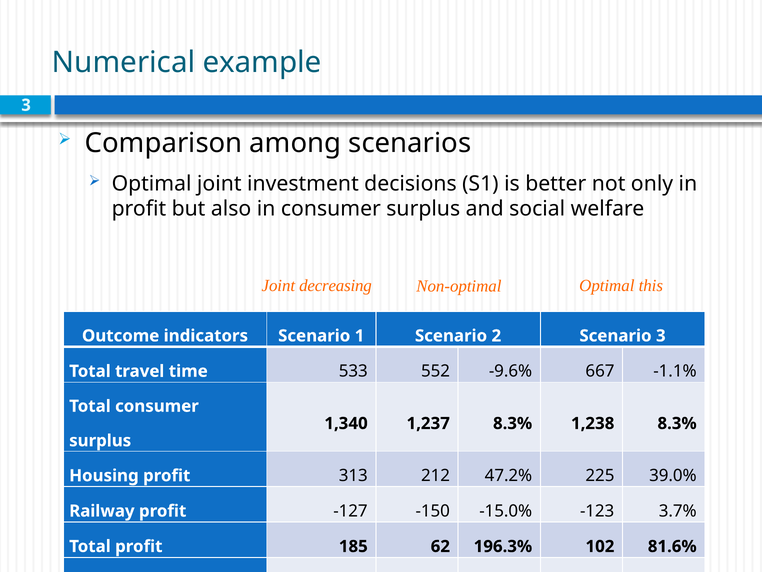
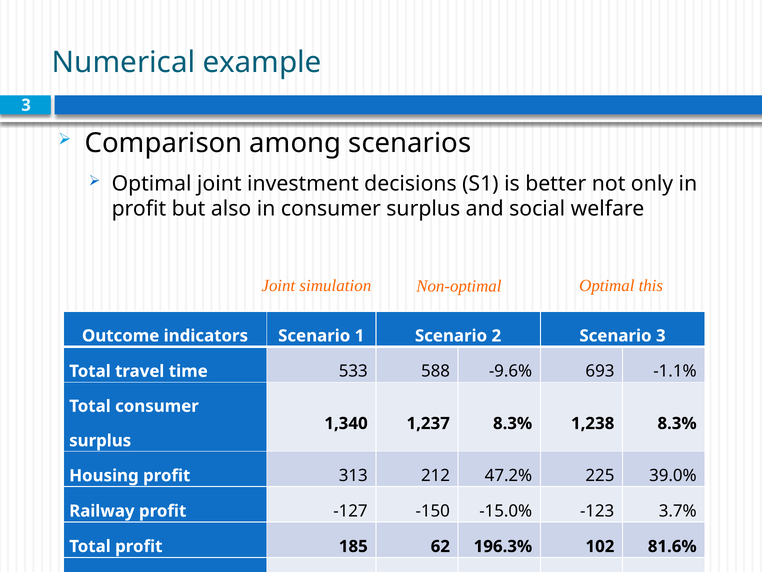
decreasing: decreasing -> simulation (335, 285)
552: 552 -> 588 (436, 371)
667: 667 -> 693 (600, 371)
